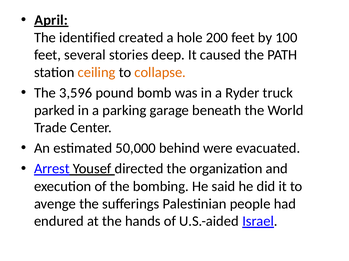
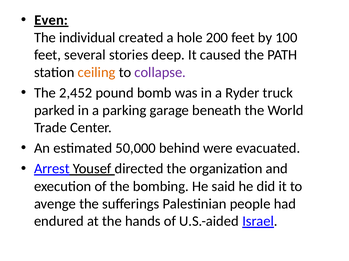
April: April -> Even (51, 20)
identified: identified -> individual (87, 38)
collapse colour: orange -> purple (160, 73)
3,596: 3,596 -> 2,452 (76, 93)
